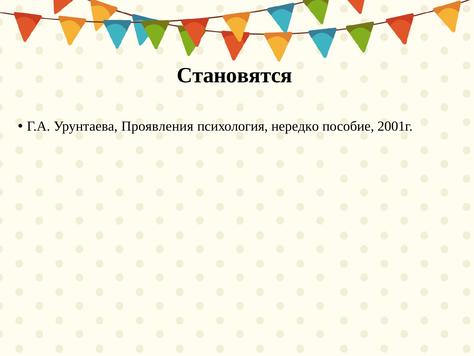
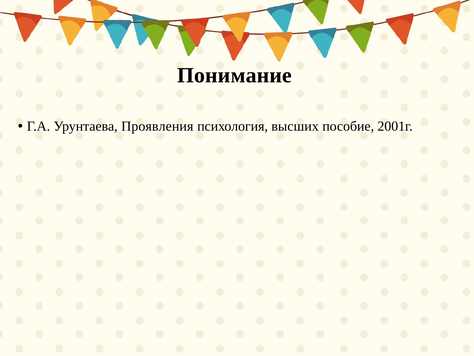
Становятся: Становятся -> Понимание (234, 75)
нередко: нередко -> высших (295, 126)
